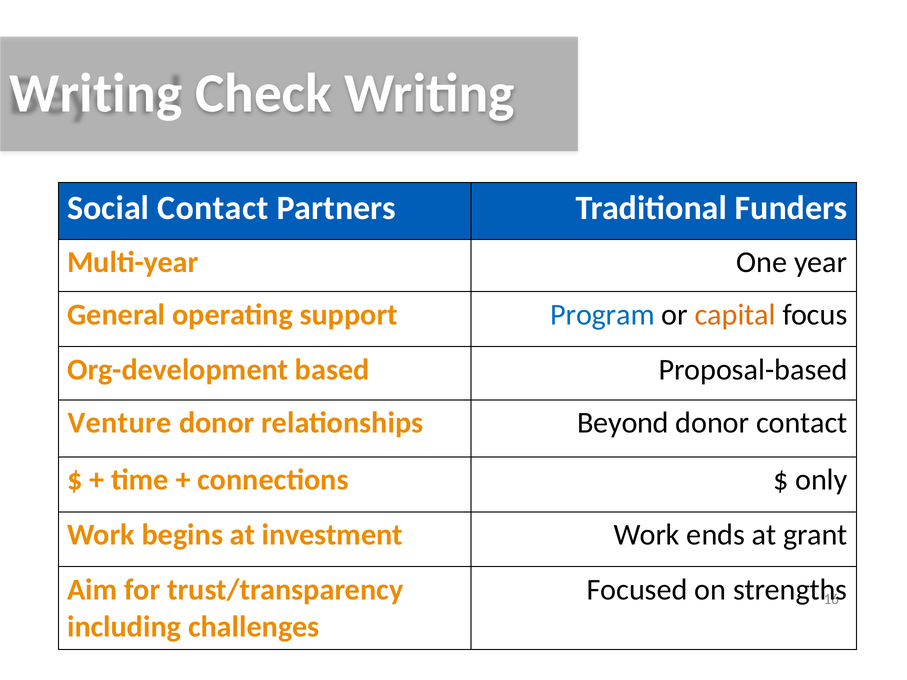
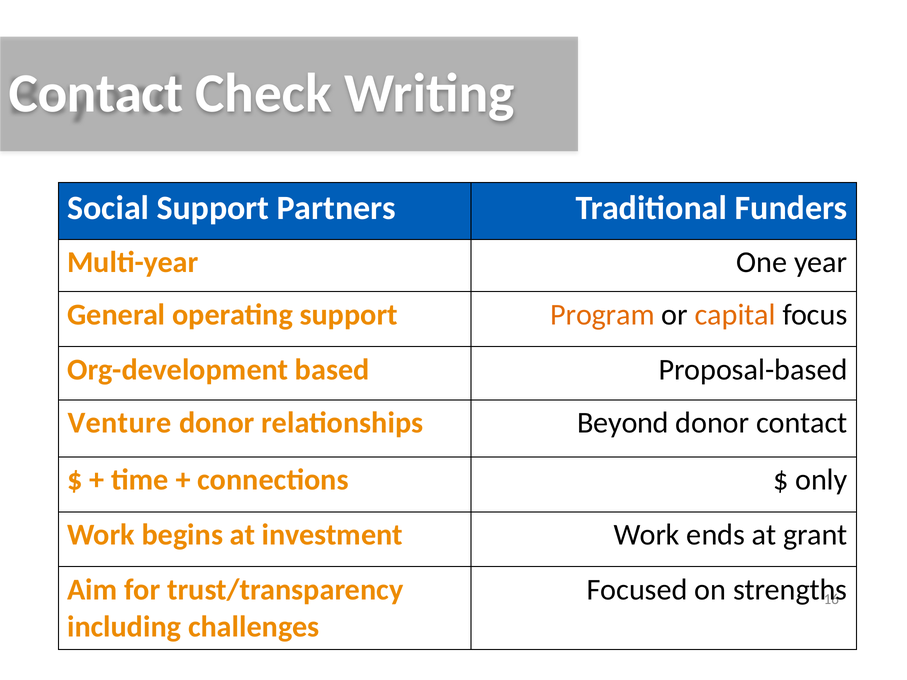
Writing: Writing -> Contact (96, 93)
Social Contact: Contact -> Support (213, 208)
Program colour: blue -> orange (602, 315)
